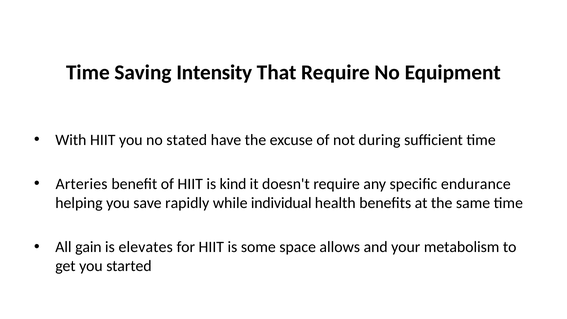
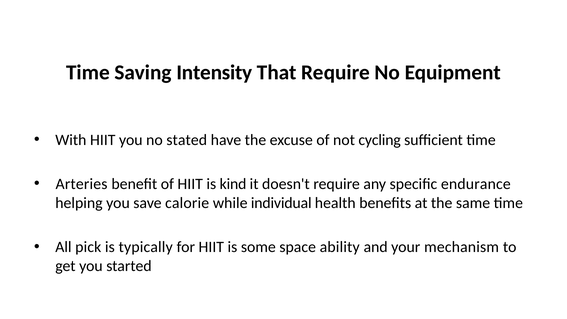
during: during -> cycling (380, 140)
rapidly: rapidly -> calorie (187, 203)
gain: gain -> pick (88, 247)
elevates: elevates -> typically (146, 247)
allows: allows -> ability (340, 247)
metabolism: metabolism -> mechanism (462, 247)
